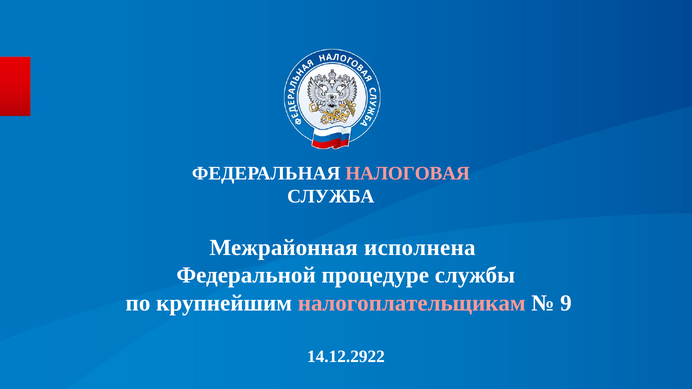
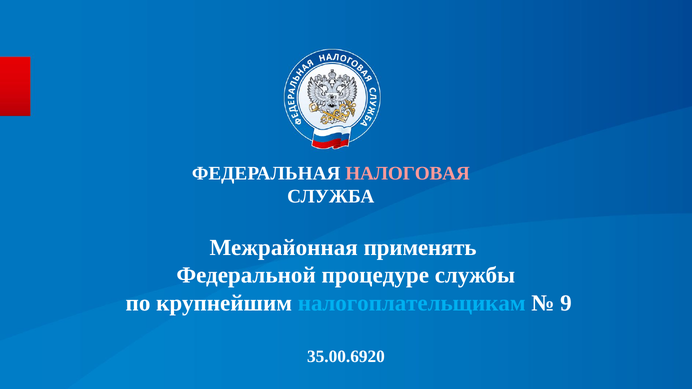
исполнена: исполнена -> применять (420, 248)
налогоплательщикам colour: pink -> light blue (412, 303)
14.12.2922: 14.12.2922 -> 35.00.6920 (346, 357)
